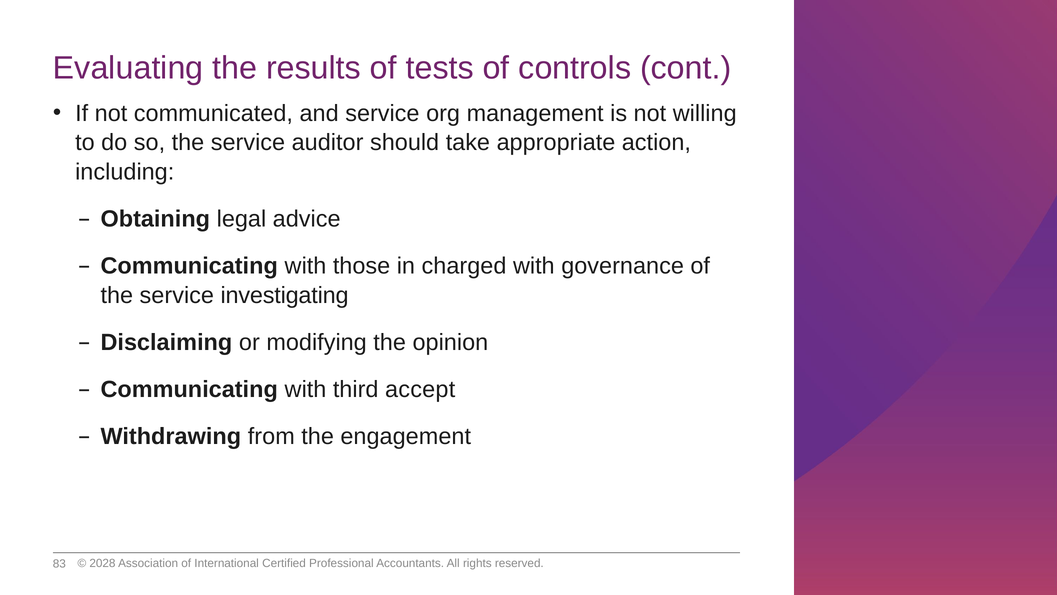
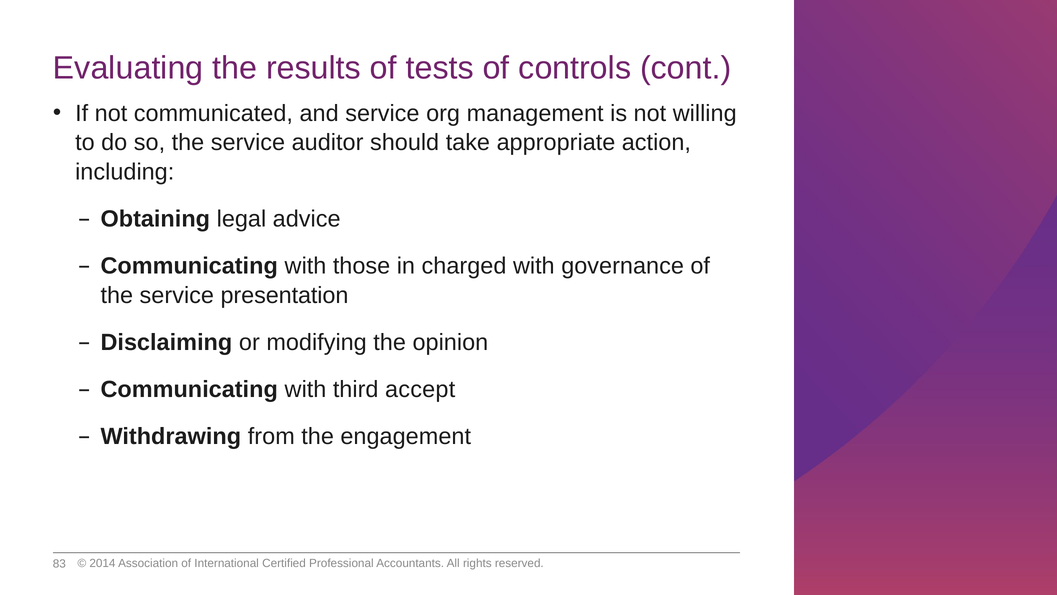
investigating: investigating -> presentation (284, 295)
2028: 2028 -> 2014 (102, 563)
